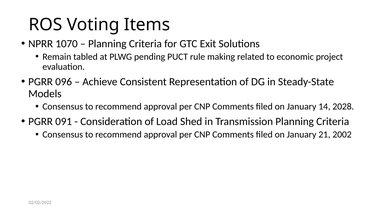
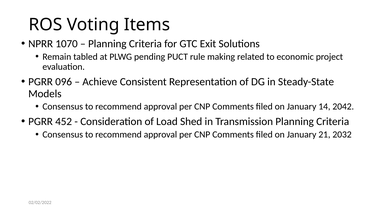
2028: 2028 -> 2042 (343, 107)
091: 091 -> 452 (64, 122)
2002: 2002 -> 2032 (342, 135)
